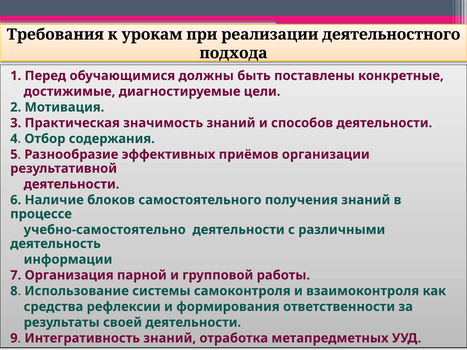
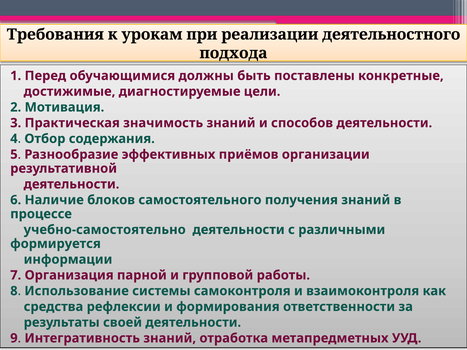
деятельность: деятельность -> формируется (55, 244)
